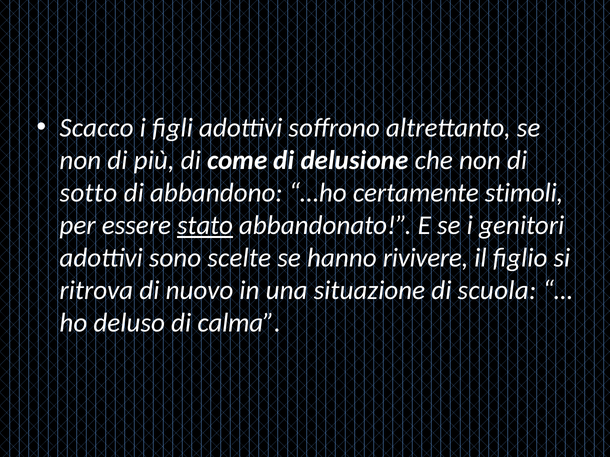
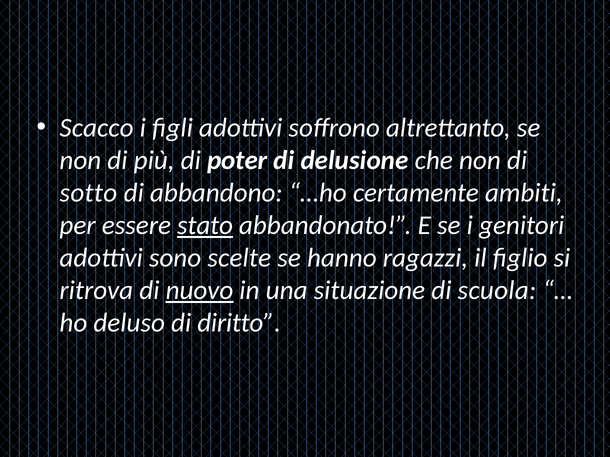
come: come -> poter (237, 161)
stimoli: stimoli -> ambiti (524, 193)
rivivere: rivivere -> ragazzi (425, 258)
nuovo underline: none -> present (199, 291)
calma: calma -> diritto (239, 323)
